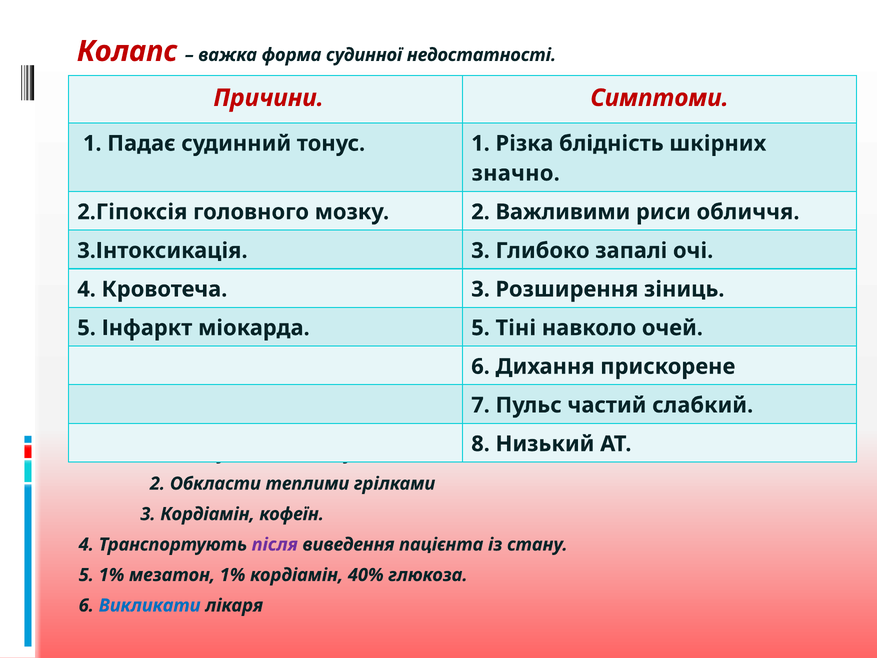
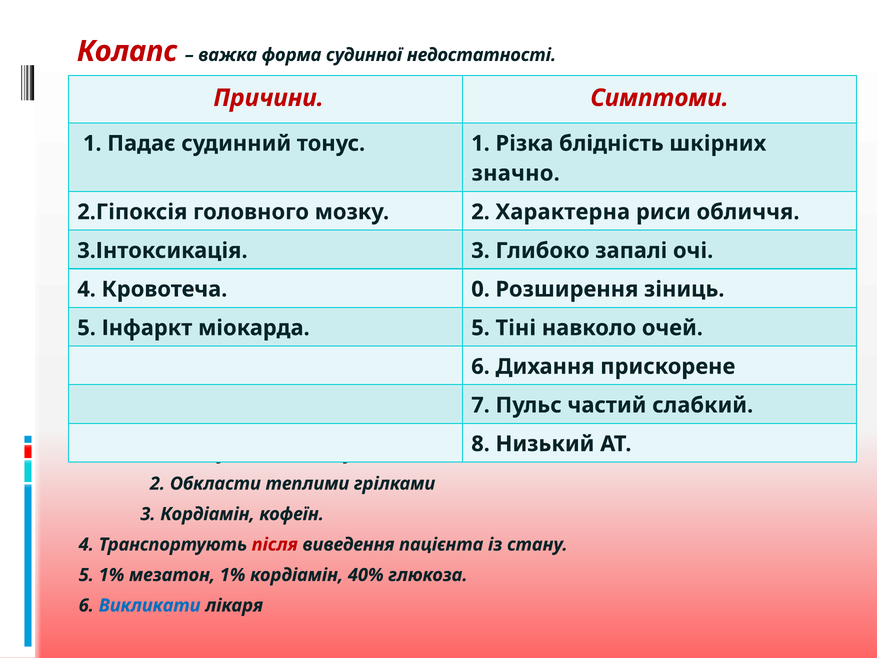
Важливими: Важливими -> Характерна (563, 212)
Кровотеча 3: 3 -> 0 (481, 289)
після colour: purple -> red (275, 544)
